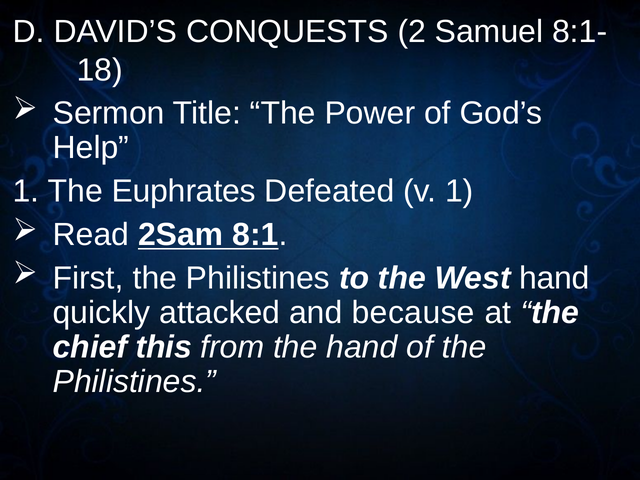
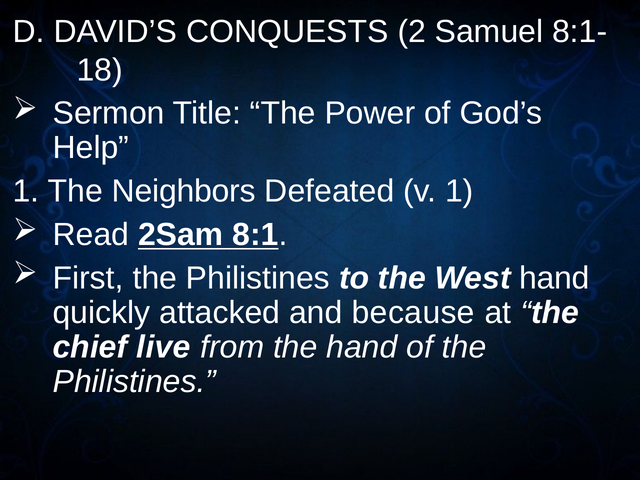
Euphrates: Euphrates -> Neighbors (184, 191)
this: this -> live (164, 347)
